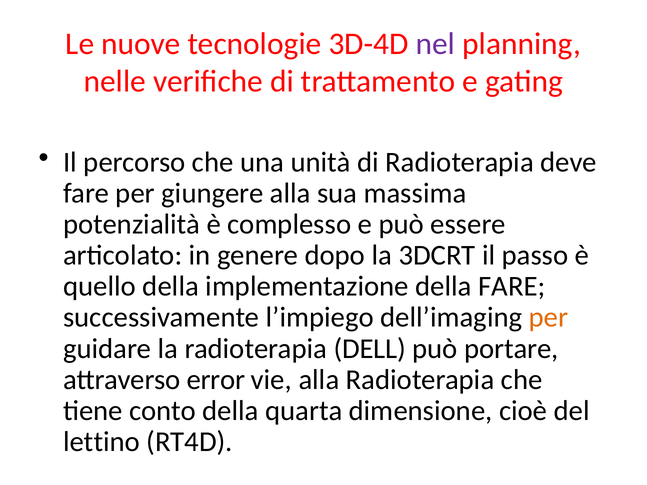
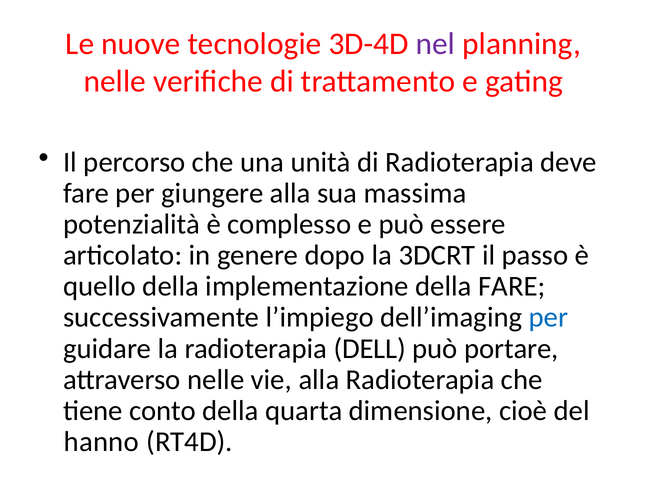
per colour: orange -> blue (548, 318)
attraverso error: error -> nelle (216, 380)
lettino: lettino -> hanno (101, 442)
